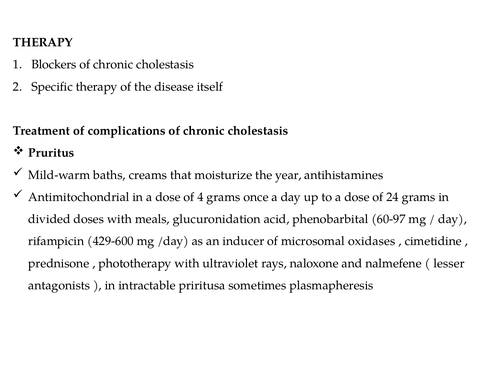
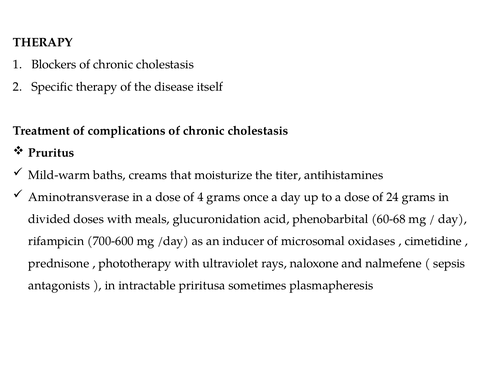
year: year -> titer (288, 175)
Antimitochondrial: Antimitochondrial -> Aminotransverase (79, 197)
60-97: 60-97 -> 60-68 (388, 219)
429-600: 429-600 -> 700-600 (110, 241)
lesser: lesser -> sepsis (449, 263)
